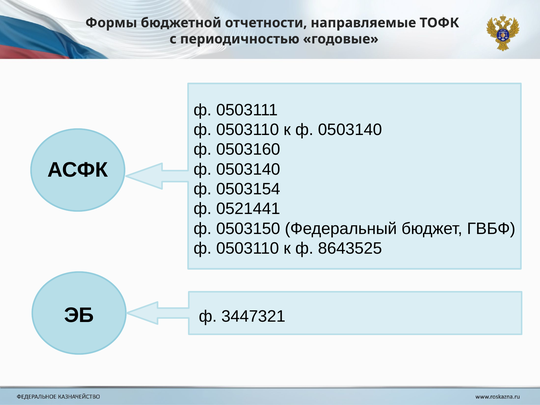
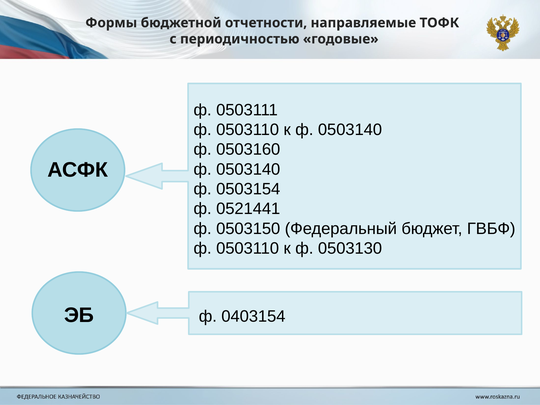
8643525: 8643525 -> 0503130 (350, 248)
3447321: 3447321 -> 0403154 (253, 317)
